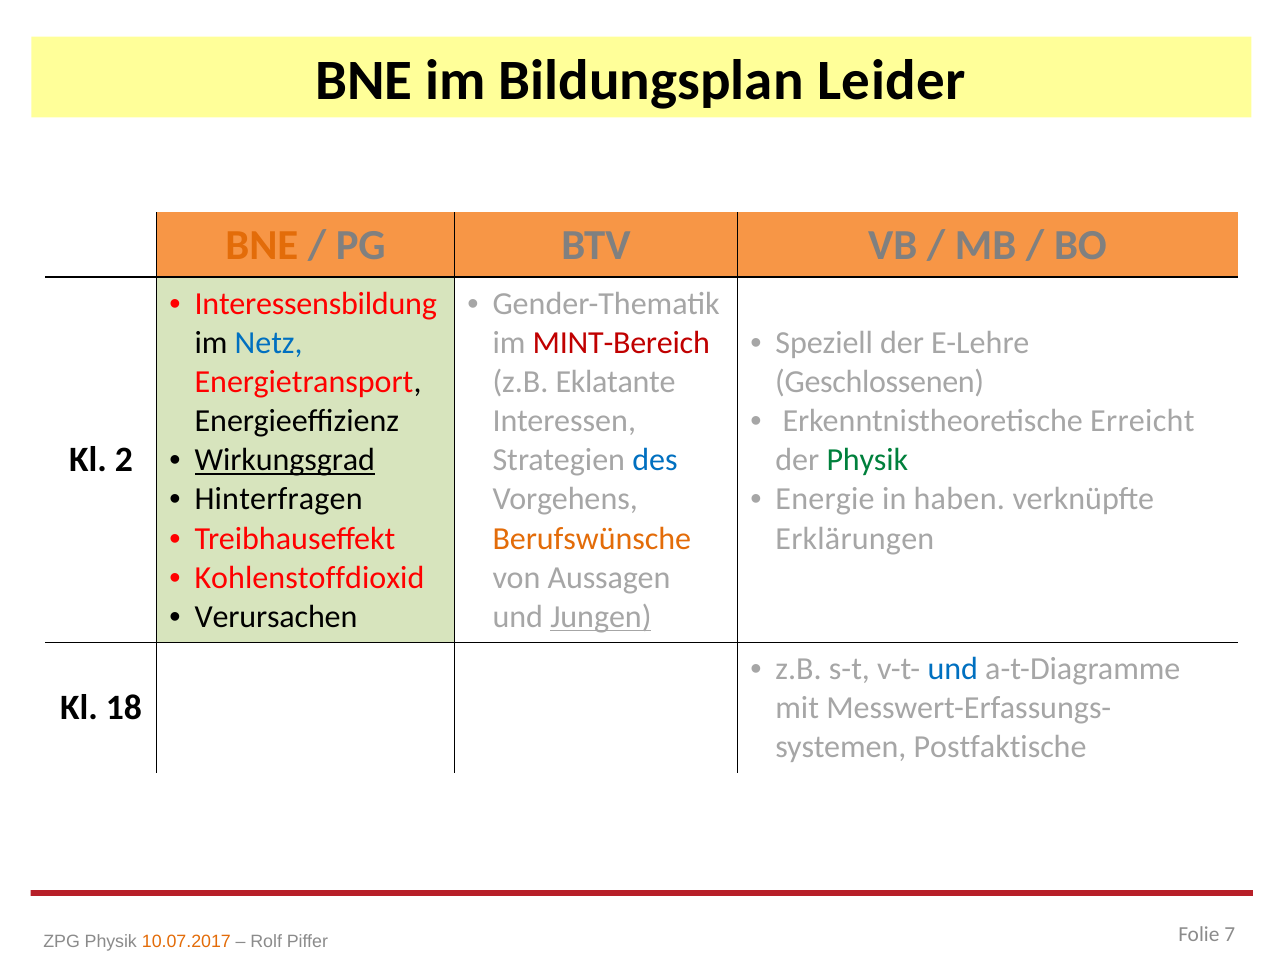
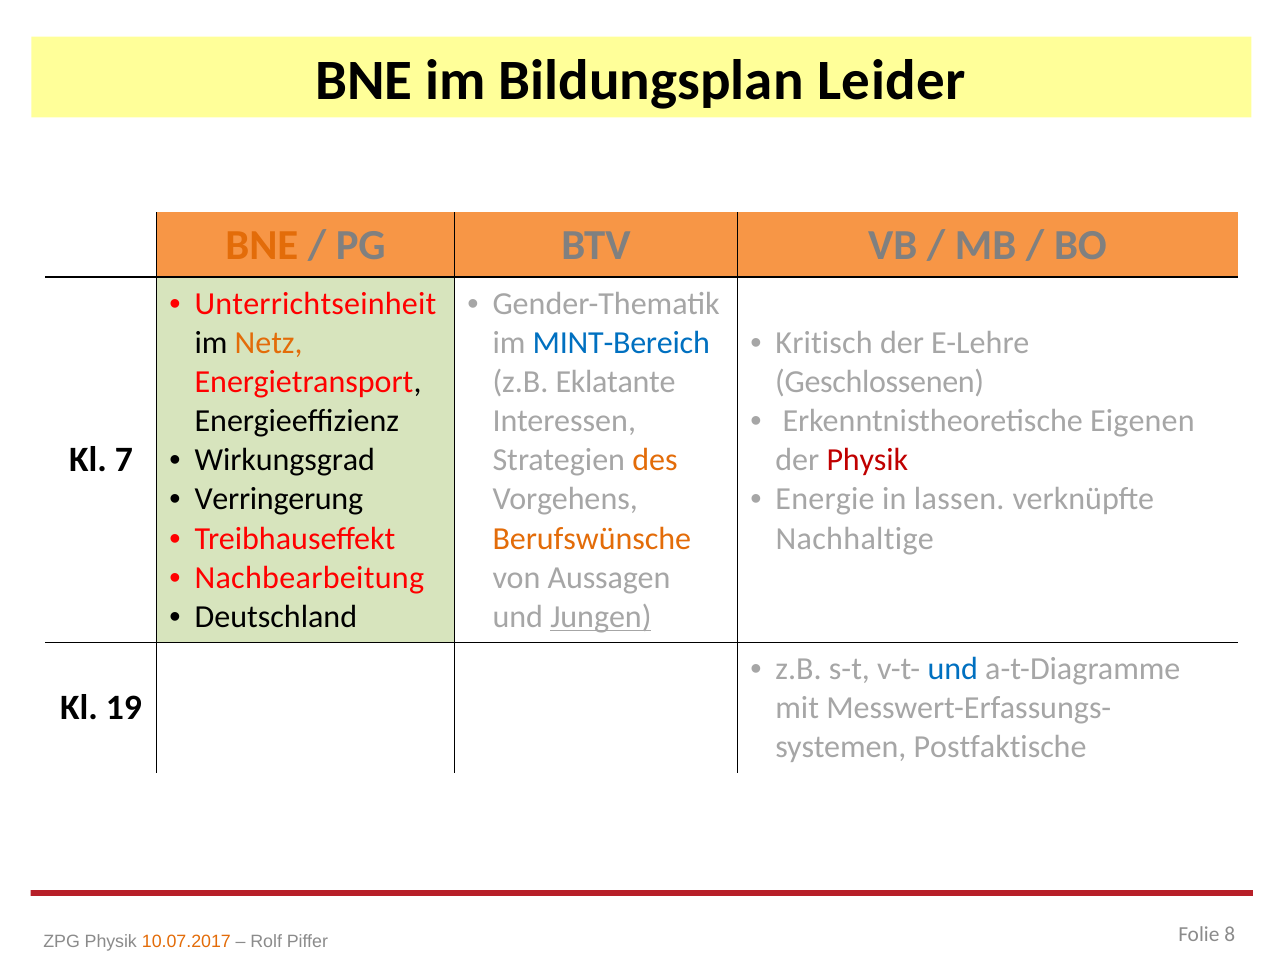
Interessensbildung: Interessensbildung -> Unterrichtseinheit (315, 304)
Speziell: Speziell -> Kritisch (824, 343)
Netz colour: blue -> orange (269, 343)
MINT-Bereich colour: red -> blue (621, 343)
Erreicht: Erreicht -> Eigenen (1142, 421)
Wirkungsgrad underline: present -> none (285, 460)
2: 2 -> 7 (124, 460)
des colour: blue -> orange (655, 460)
Physik colour: green -> red (867, 460)
Hinterfragen: Hinterfragen -> Verringerung (279, 499)
haben: haben -> lassen (959, 499)
Erklärungen: Erklärungen -> Nachhaltige (855, 539)
Kohlenstoffdioxid: Kohlenstoffdioxid -> Nachbearbeitung (309, 578)
Verursachen: Verursachen -> Deutschland (276, 617)
18: 18 -> 19 (124, 708)
7: 7 -> 8 (1230, 934)
